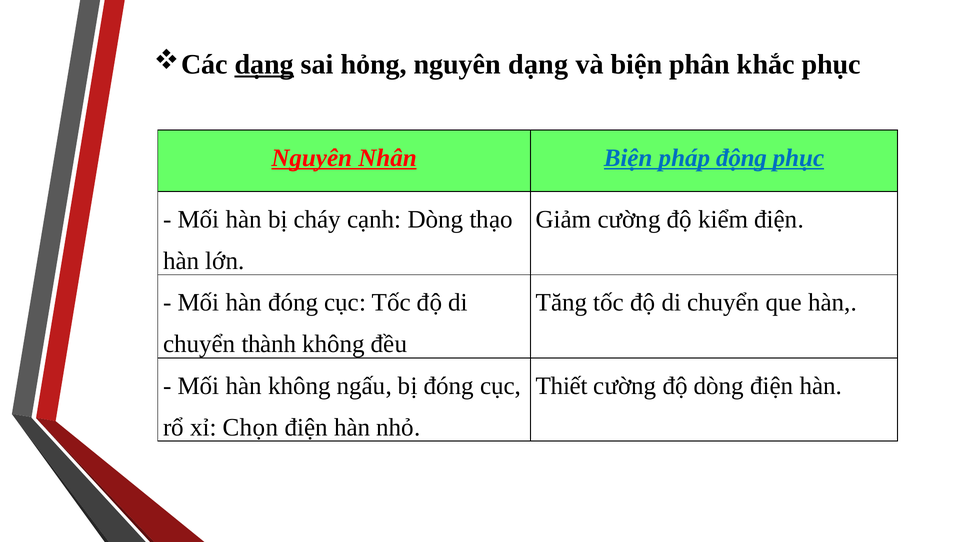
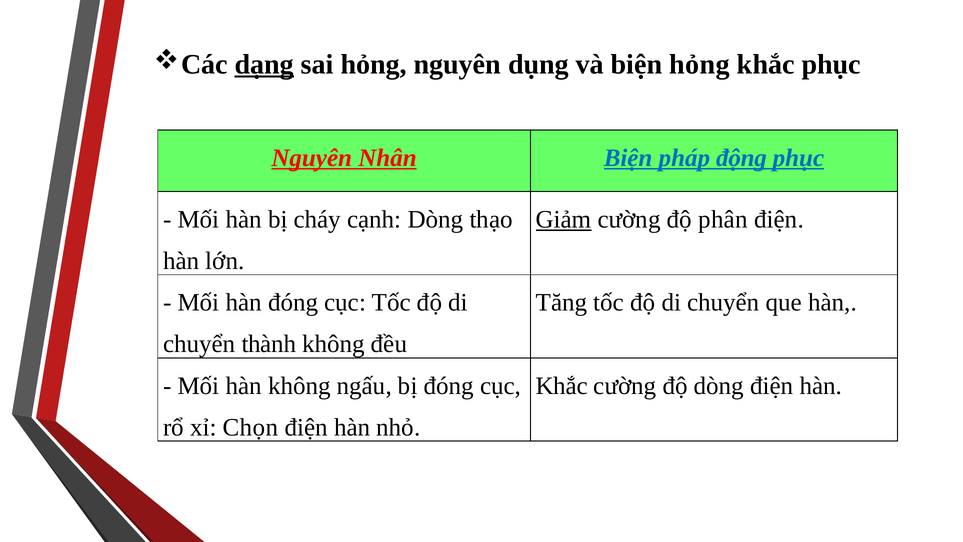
nguyên dạng: dạng -> dụng (538, 64)
biện phân: phân -> hỏng (700, 64)
Giảm underline: none -> present (564, 219)
kiểm: kiểm -> phân (723, 219)
Thiết: Thiết -> Khắc (562, 386)
